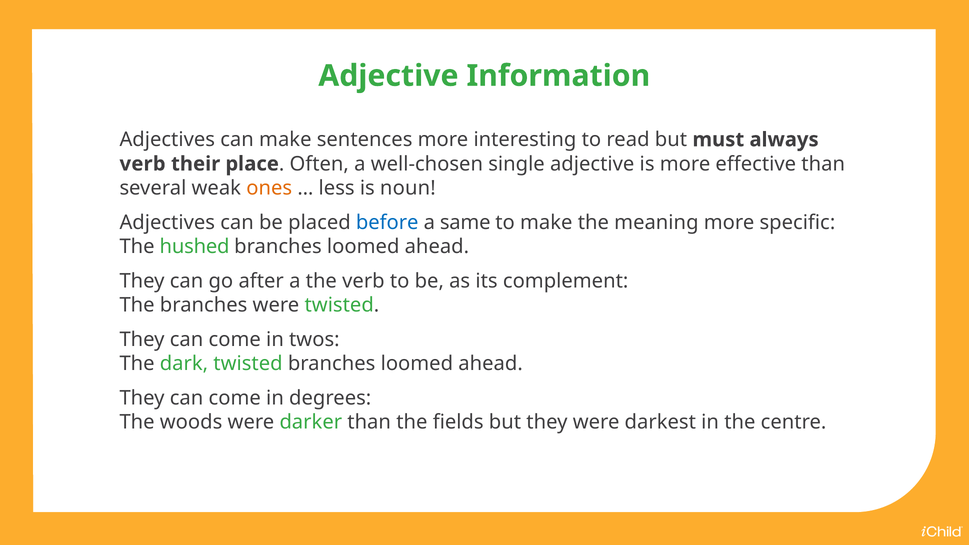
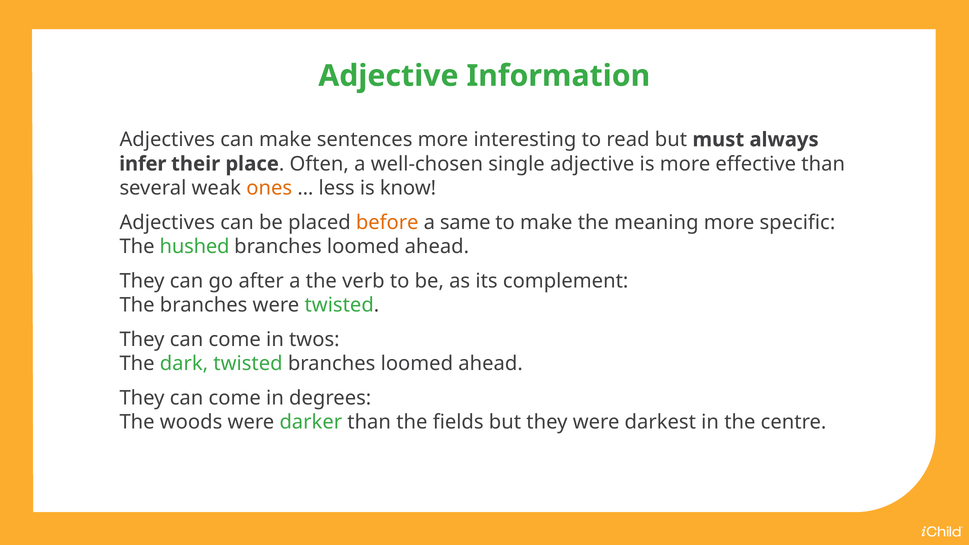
verb: verb -> infer (143, 164)
noun: noun -> know (408, 188)
before colour: blue -> orange (387, 222)
